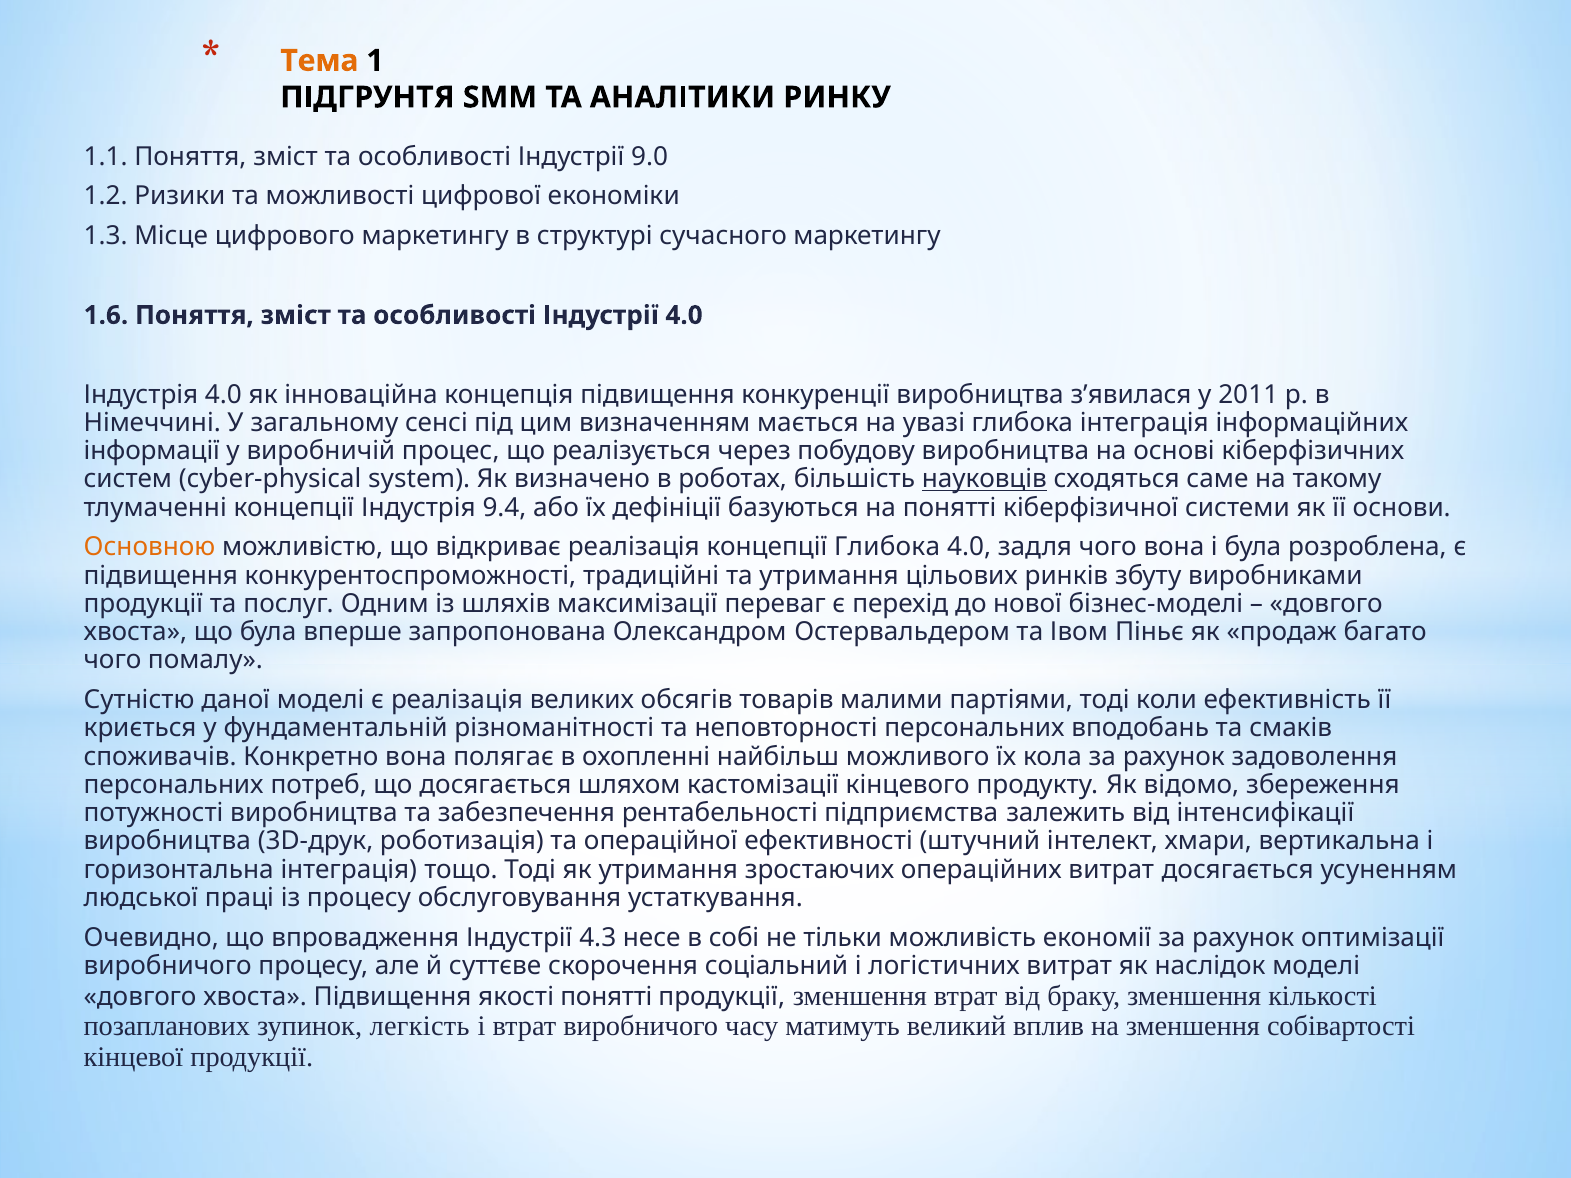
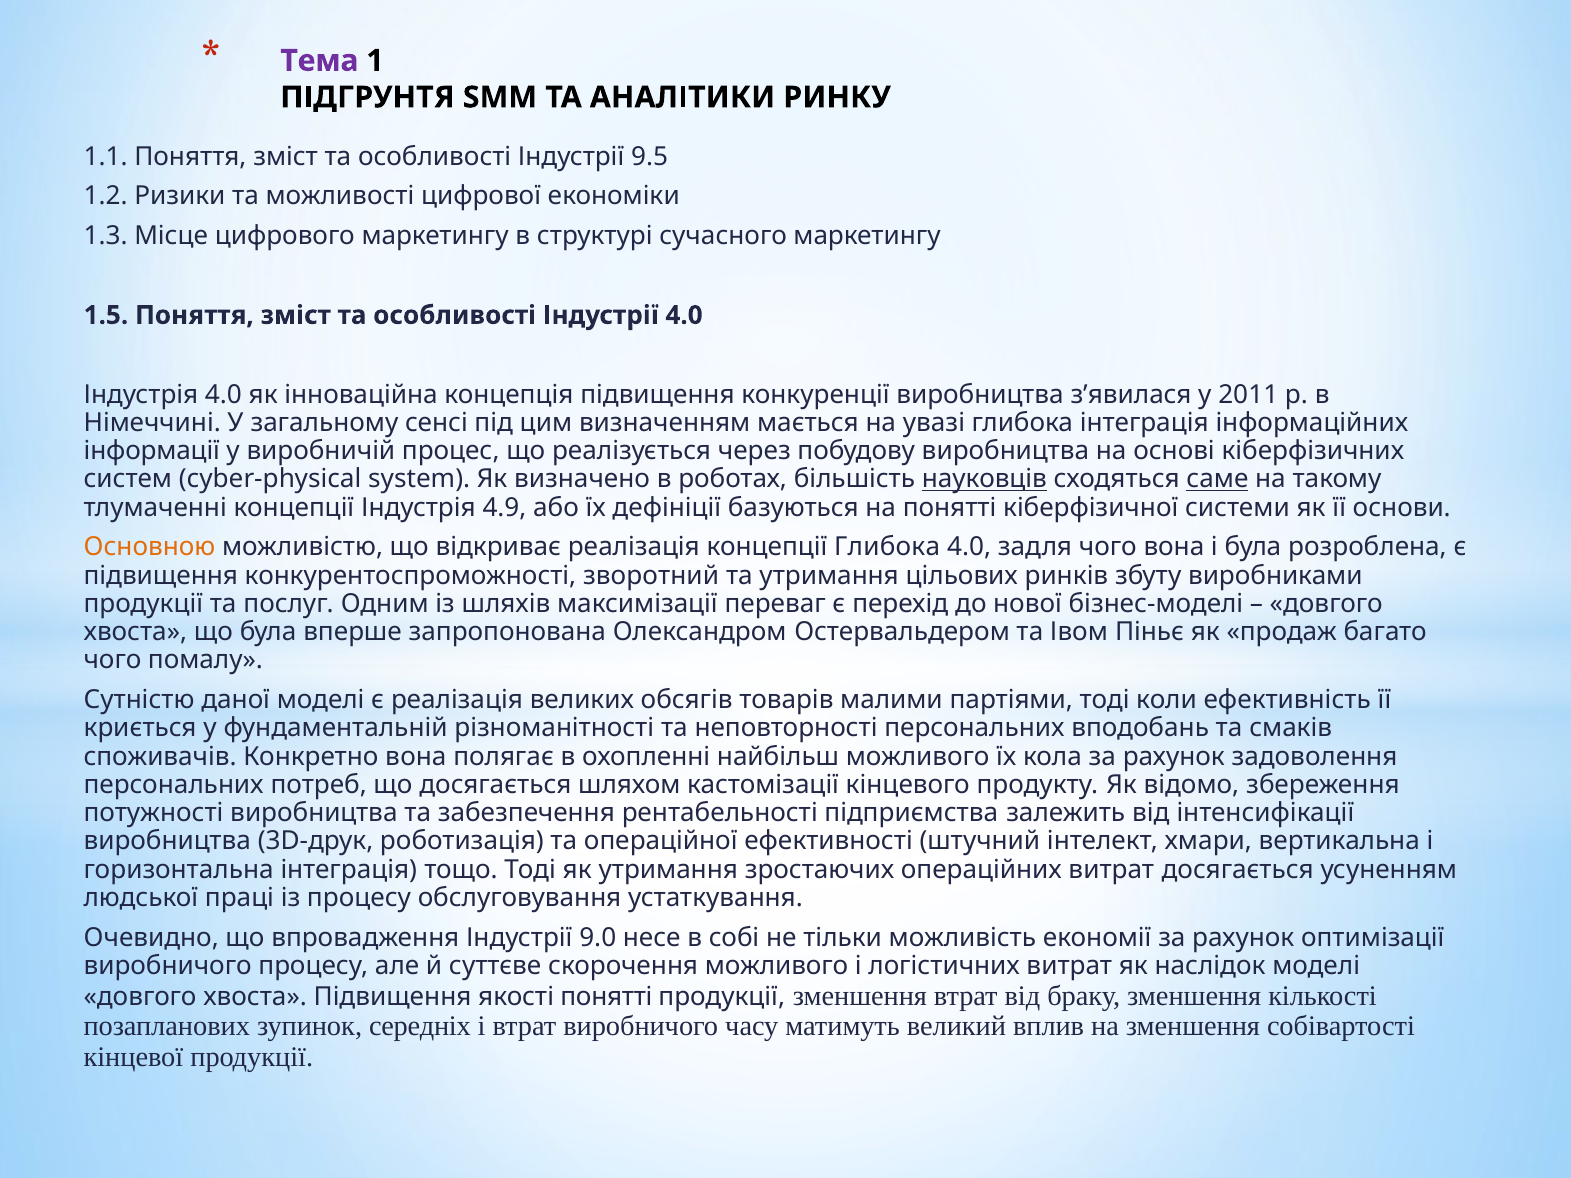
Тема colour: orange -> purple (319, 61)
9.0: 9.0 -> 9.5 (650, 157)
1.6: 1.6 -> 1.5 (106, 315)
саме underline: none -> present (1217, 479)
9.4: 9.4 -> 4.9 (504, 508)
традиційні: традиційні -> зворотний (651, 576)
4.3: 4.3 -> 9.0 (598, 938)
скорочення соціальний: соціальний -> можливого (777, 966)
легкість: легкість -> середніх (420, 1027)
